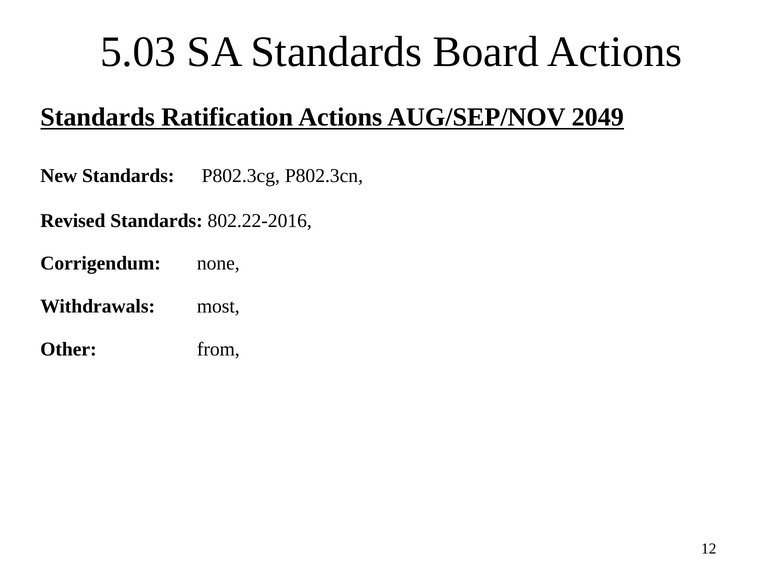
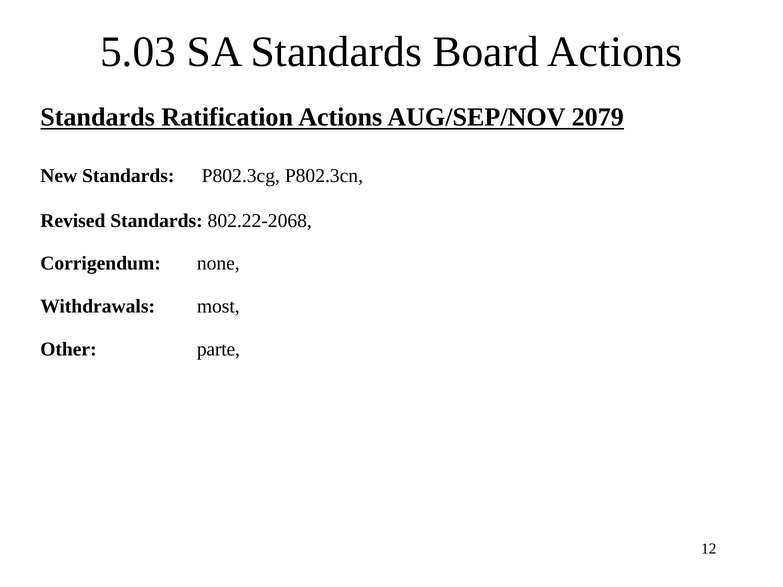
2049: 2049 -> 2079 (598, 117)
802.22-2016: 802.22-2016 -> 802.22-2068 (260, 221)
from: from -> parte (218, 349)
